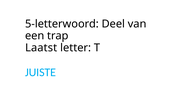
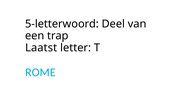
JUISTE: JUISTE -> ROME (40, 73)
